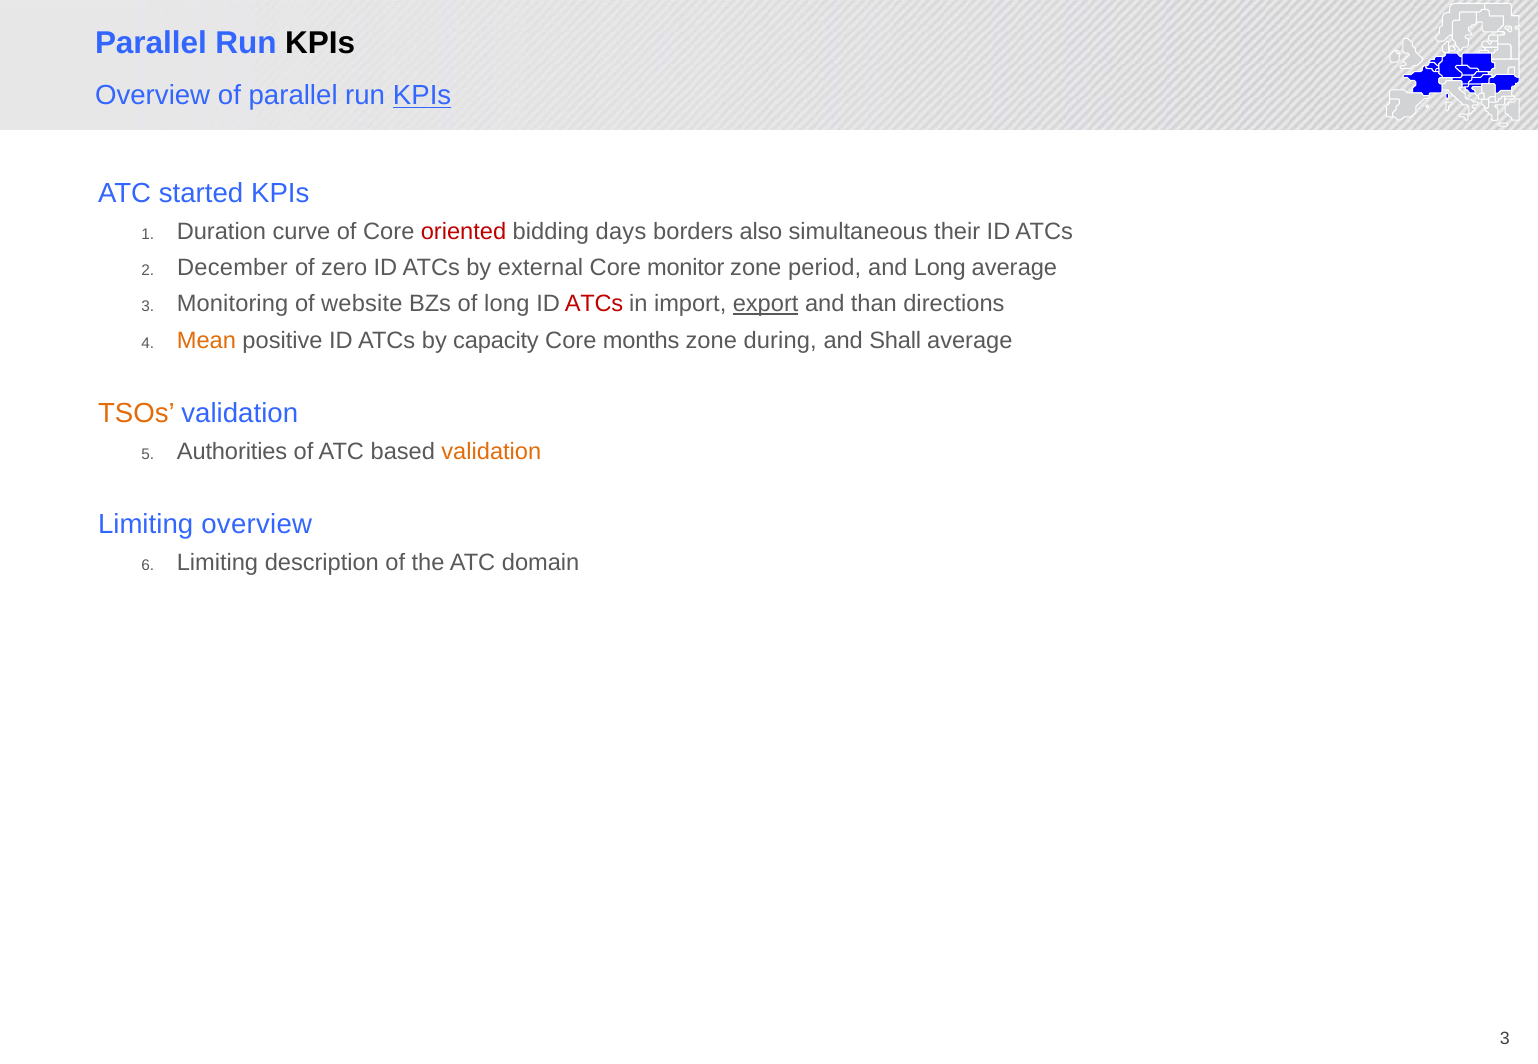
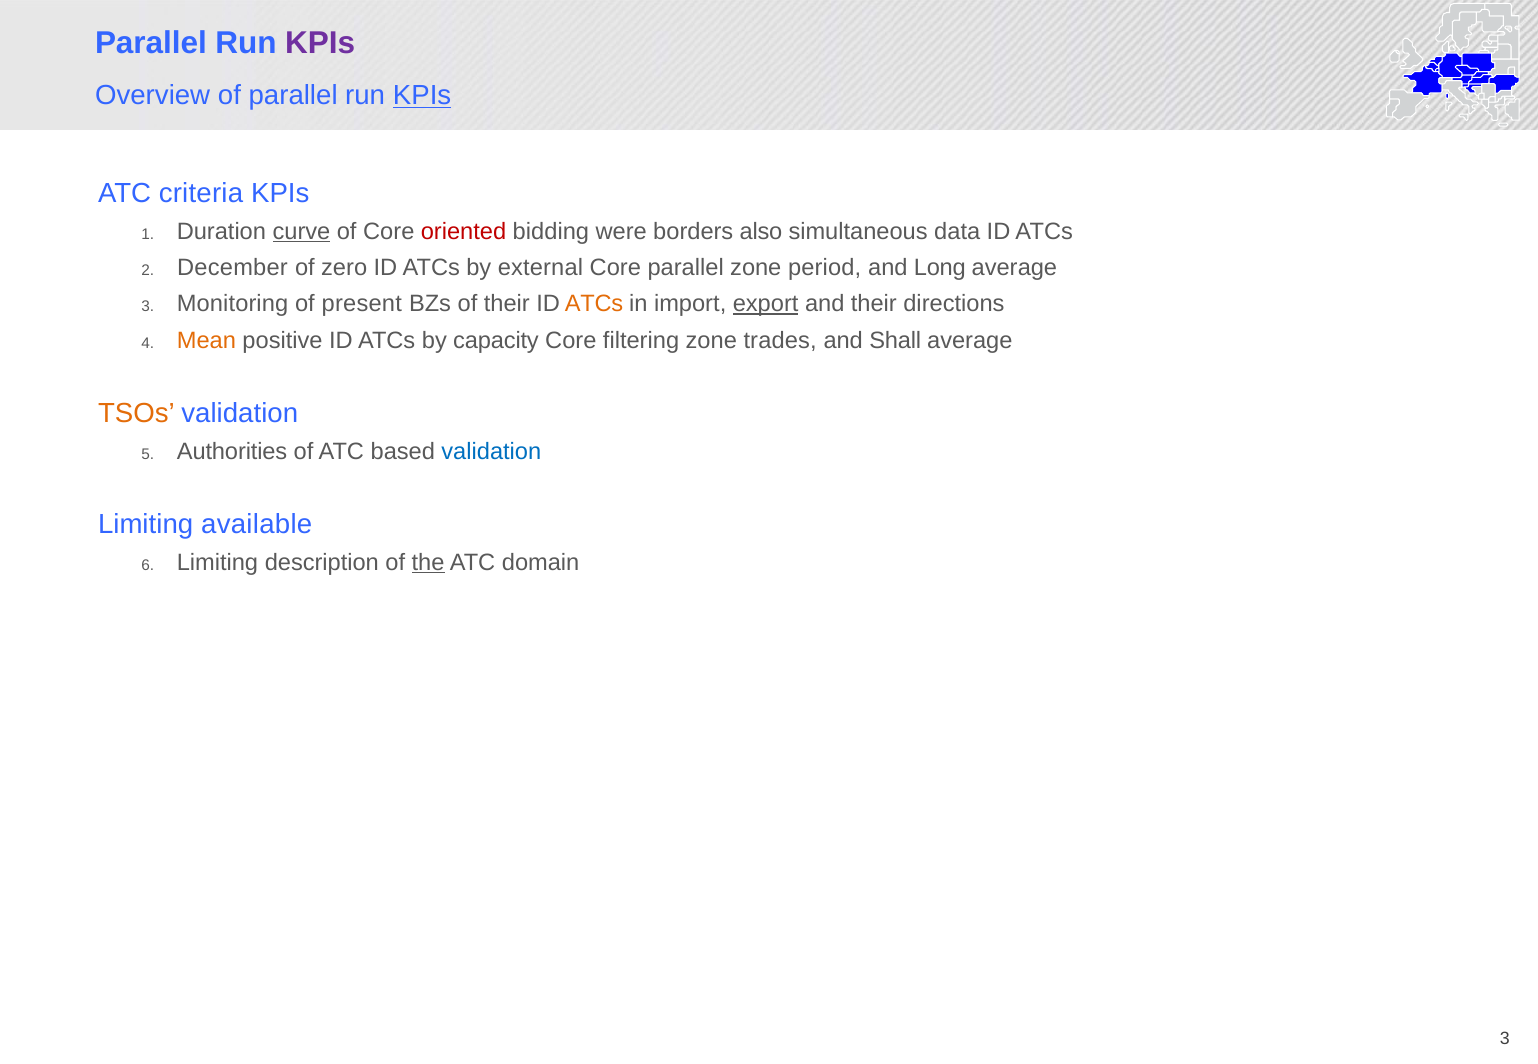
KPIs colour: black -> purple (320, 43)
started: started -> criteria (201, 193)
curve underline: none -> present (301, 232)
days: days -> were (621, 232)
their: their -> data (957, 232)
Core monitor: monitor -> parallel (686, 268)
website: website -> present (362, 304)
of long: long -> their (507, 304)
ATCs colour: red -> orange (594, 304)
and than: than -> their (874, 304)
months: months -> filtering (641, 340)
during: during -> trades (780, 340)
validation colour: orange -> blue (491, 452)
Limiting overview: overview -> available (257, 525)
the underline: none -> present (428, 563)
